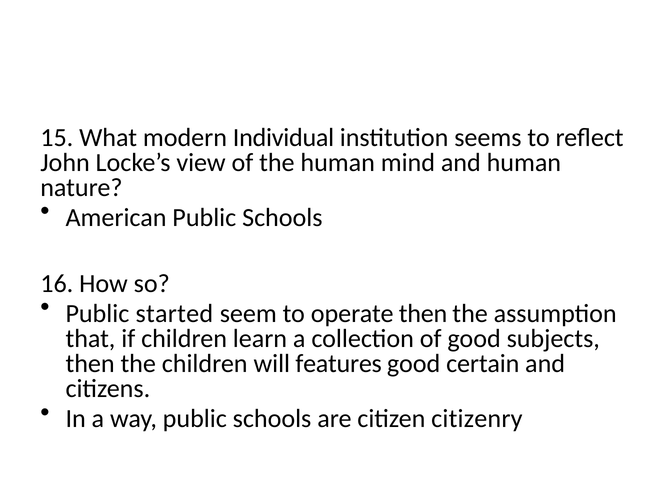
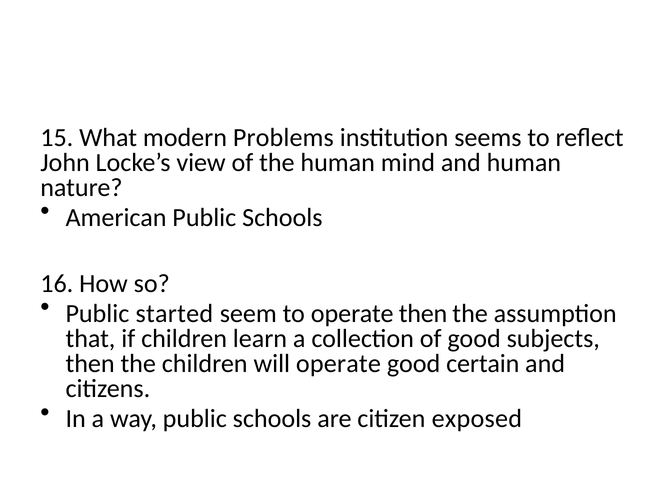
Individual: Individual -> Problems (283, 137)
will features: features -> operate (338, 364)
citizenry: citizenry -> exposed (477, 419)
